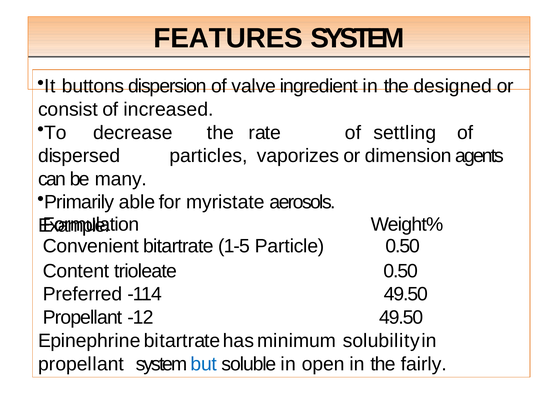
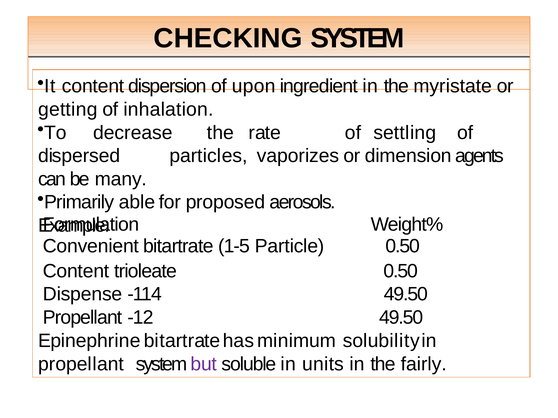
FEATURES: FEATURES -> CHECKING (228, 38)
It buttons: buttons -> content (93, 86)
valve: valve -> upon (254, 86)
designed: designed -> myristate (453, 86)
consist: consist -> getting (68, 109)
increased: increased -> inhalation (168, 109)
myristate: myristate -> proposed (225, 203)
Preferred: Preferred -> Dispense (83, 295)
but colour: blue -> purple (204, 364)
open: open -> units (323, 364)
